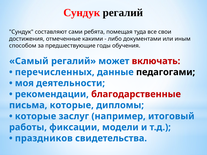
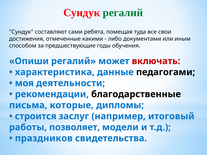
регалий colour: black -> green (123, 13)
Самый: Самый -> Опиши (29, 61)
перечисленных: перечисленных -> характеристика (55, 72)
благодарственные colour: red -> black (136, 94)
которые: которые -> строится (36, 116)
фиксации: фиксации -> позволяет (75, 127)
